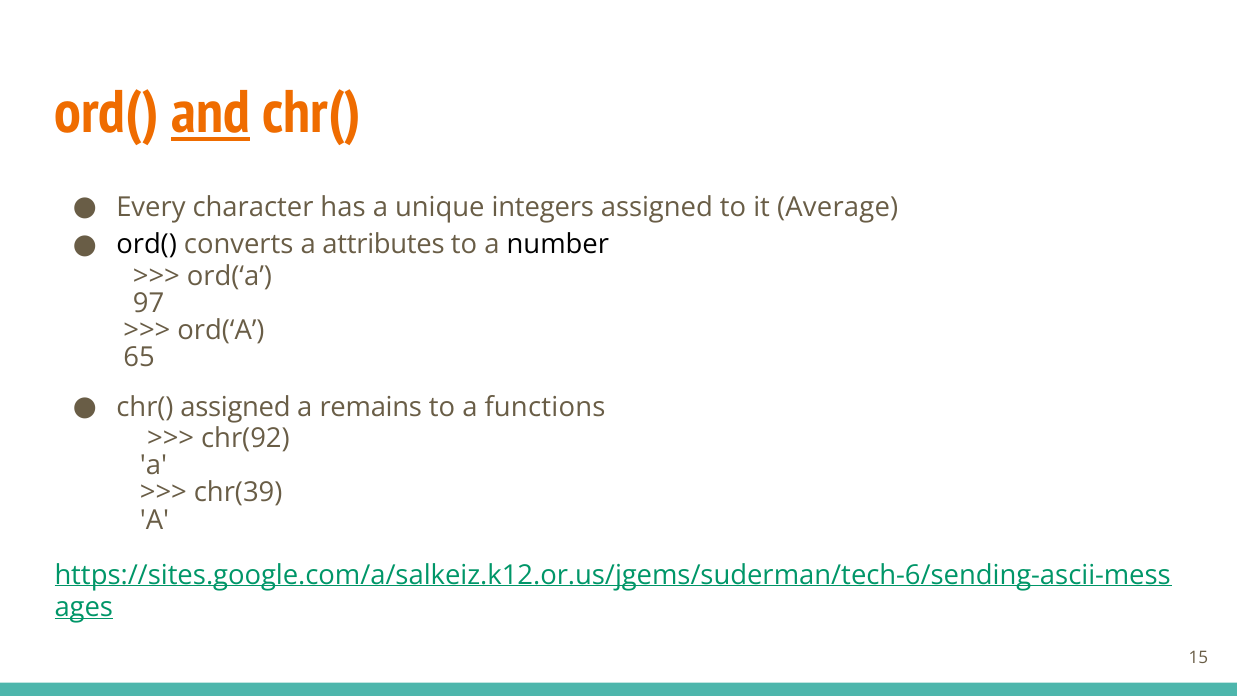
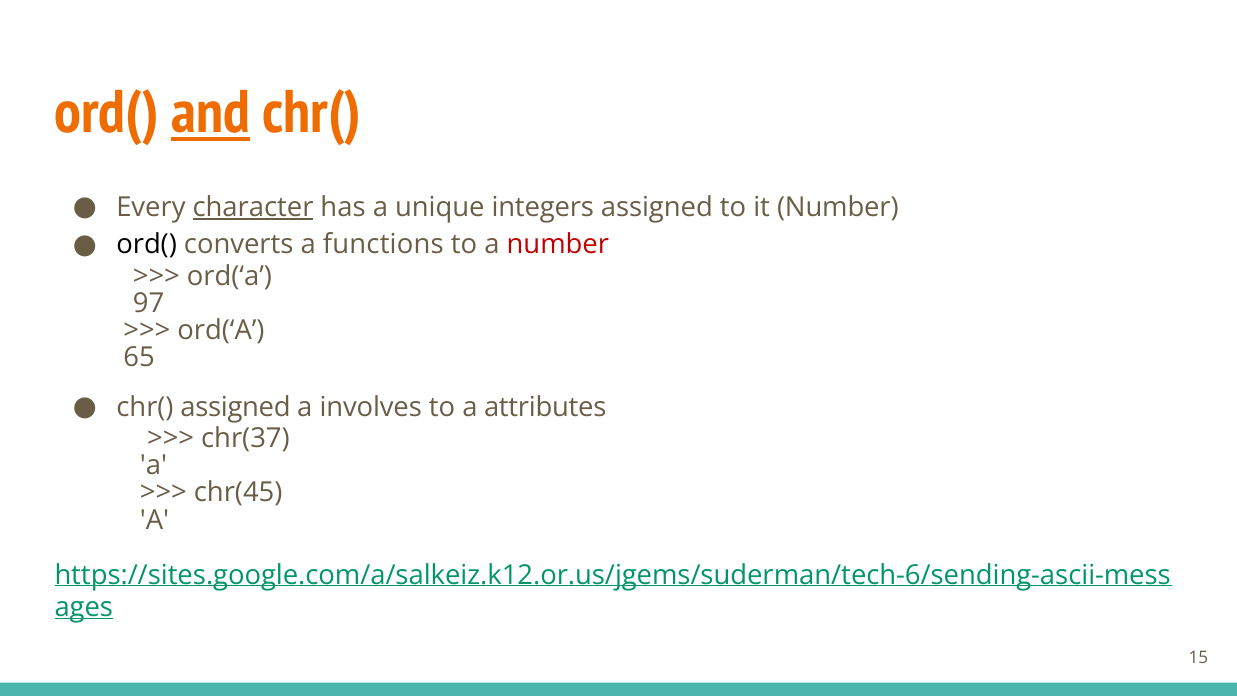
character underline: none -> present (253, 207)
it Average: Average -> Number (838, 207)
attributes: attributes -> functions (383, 245)
number colour: black -> red (558, 245)
remains: remains -> involves (371, 407)
functions: functions -> attributes (545, 407)
chr(92: chr(92 -> chr(37 (245, 438)
chr(39: chr(39 -> chr(45 (238, 493)
